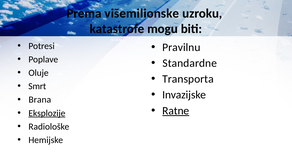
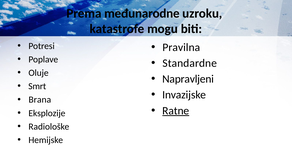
višemilionske: višemilionske -> međunarodne (142, 13)
Pravilnu: Pravilnu -> Pravilna (181, 47)
Transporta: Transporta -> Napravljeni (188, 79)
Eksplozije underline: present -> none (47, 113)
